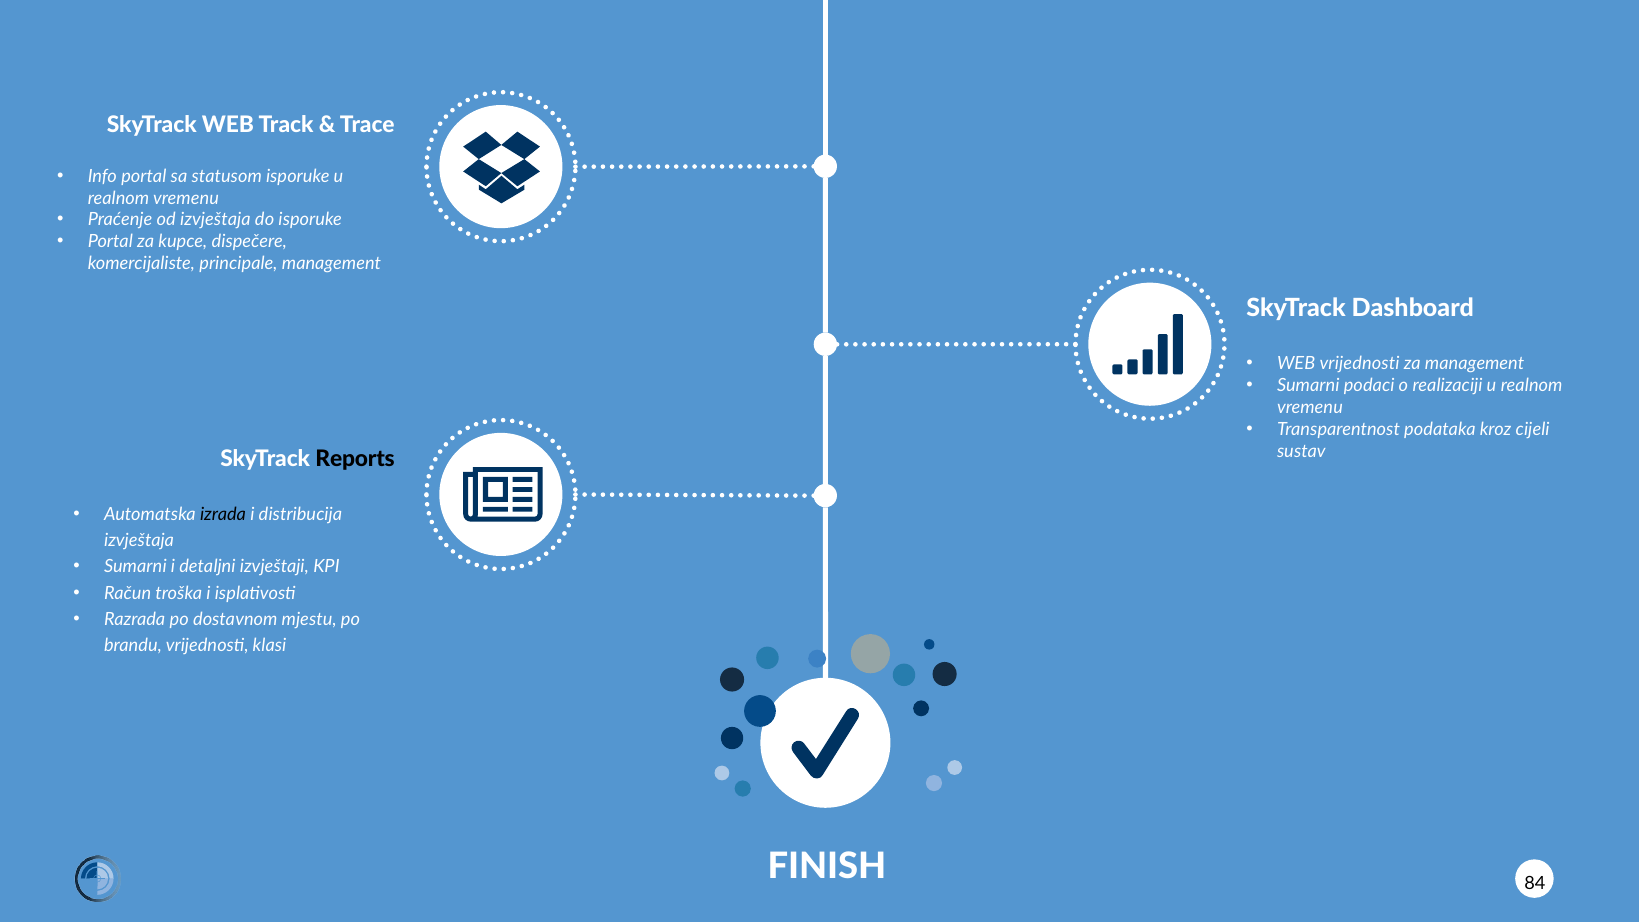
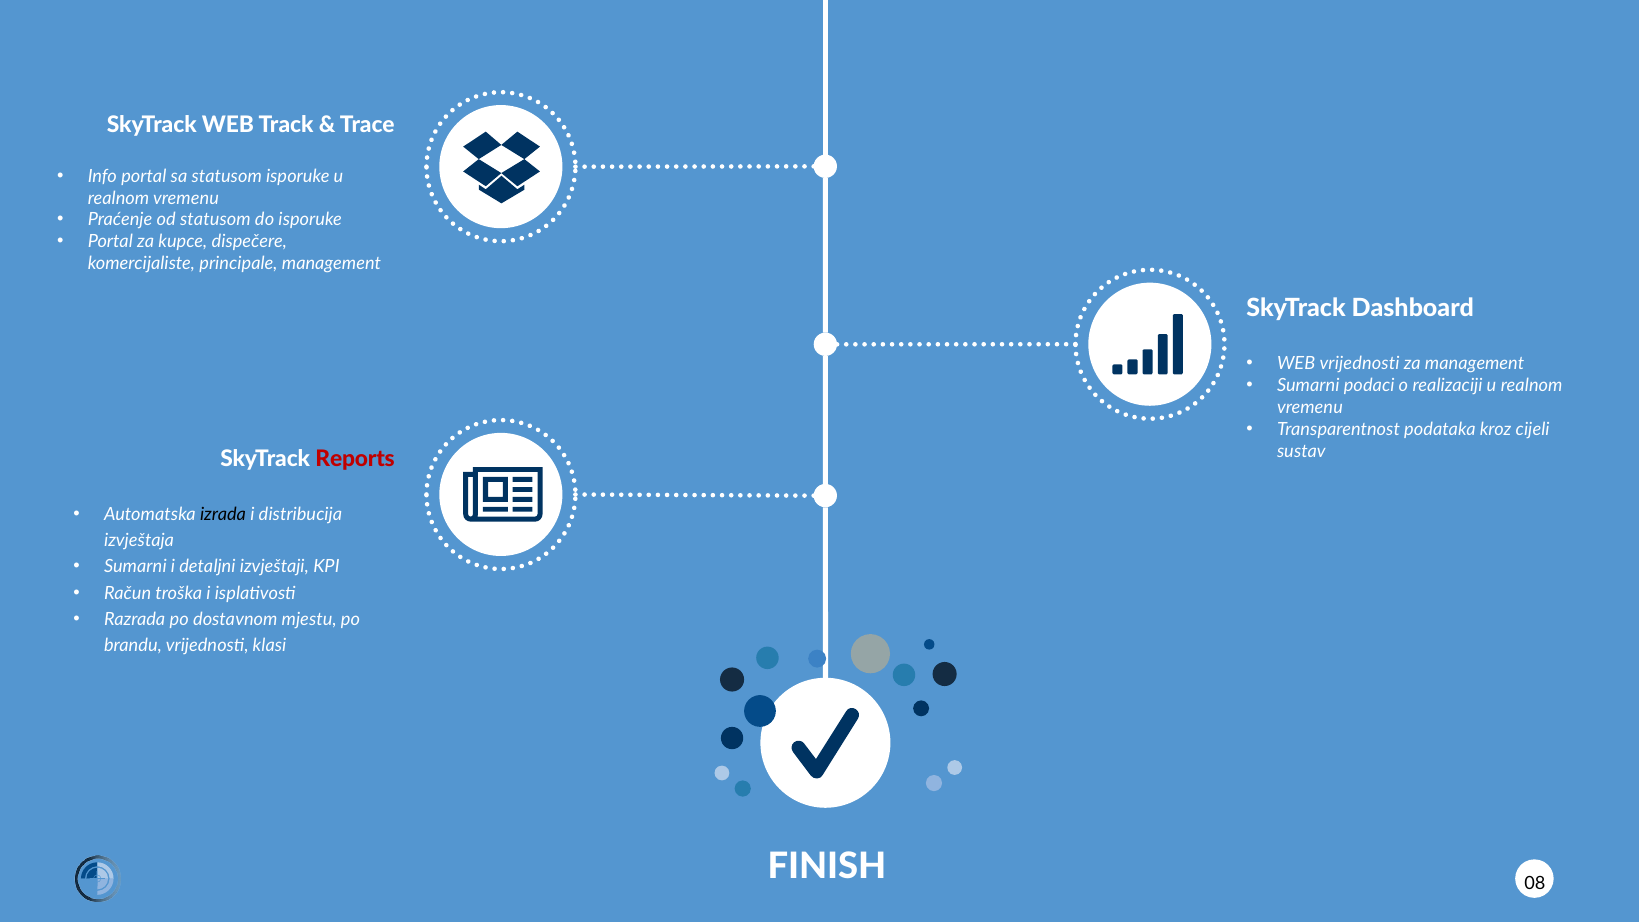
od izvještaja: izvještaja -> statusom (215, 220)
Reports colour: black -> red (355, 459)
84: 84 -> 08 (1535, 883)
